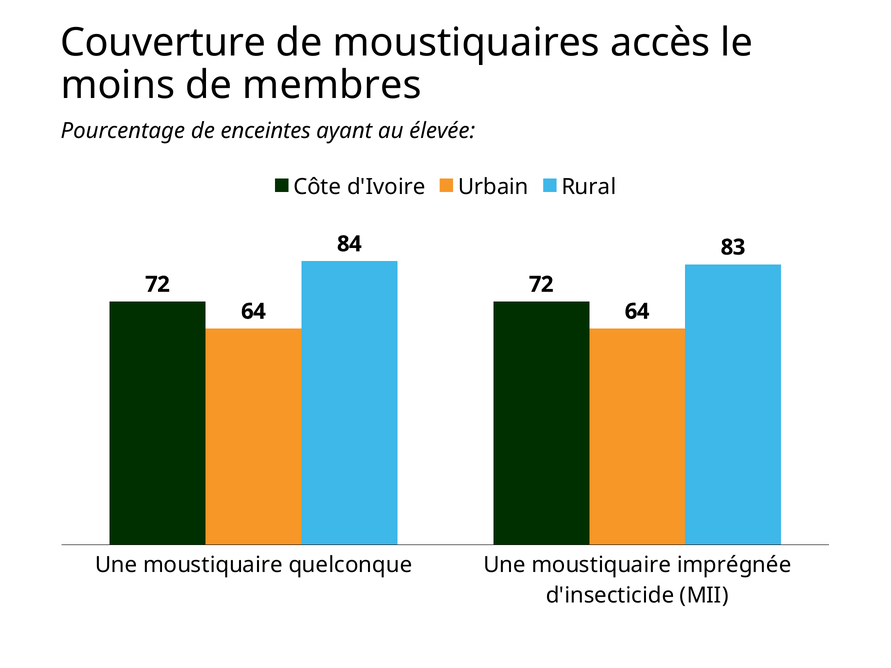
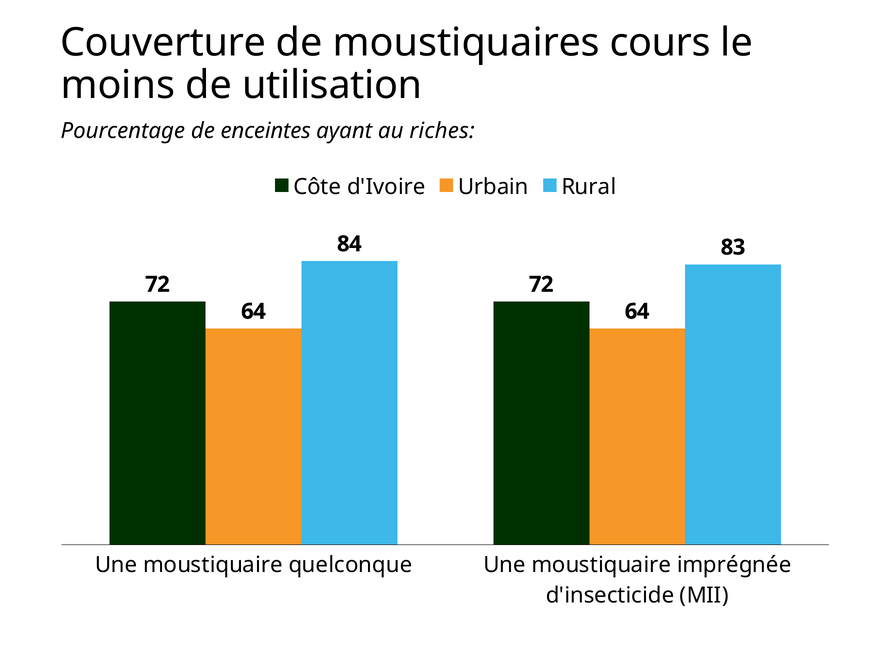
accès: accès -> cours (660, 43)
membres: membres -> utilisation (332, 85)
élevée: élevée -> riches (442, 131)
